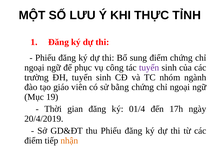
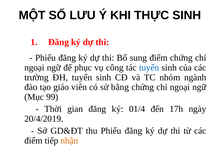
THỰC TỈNH: TỈNH -> SINH (187, 15)
tuyển colour: purple -> blue (149, 67)
19: 19 -> 99 (52, 97)
